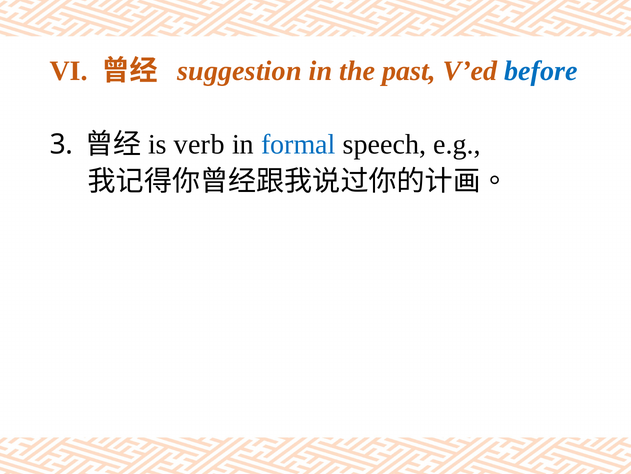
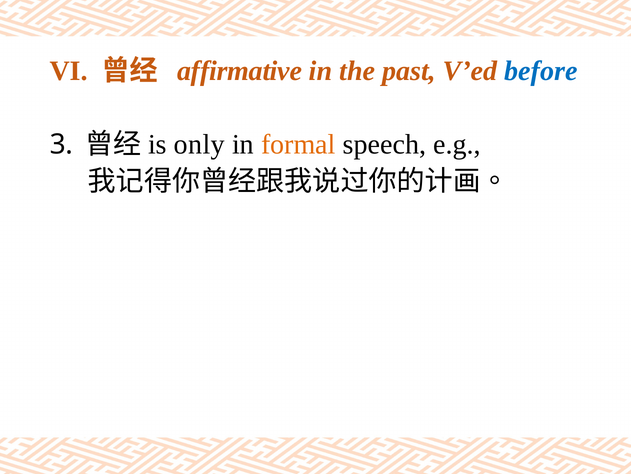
suggestion: suggestion -> affirmative (240, 71)
verb: verb -> only (199, 144)
formal colour: blue -> orange (298, 144)
